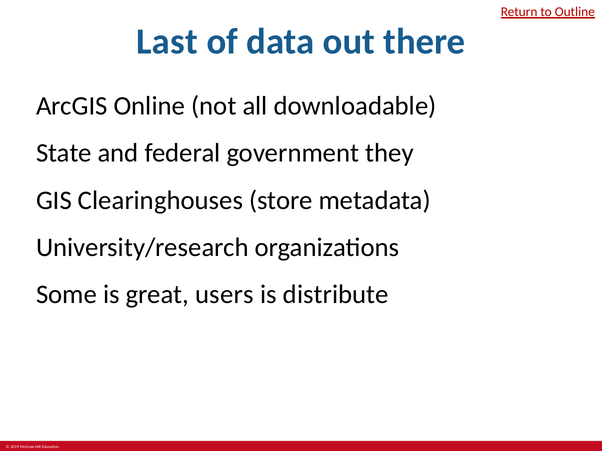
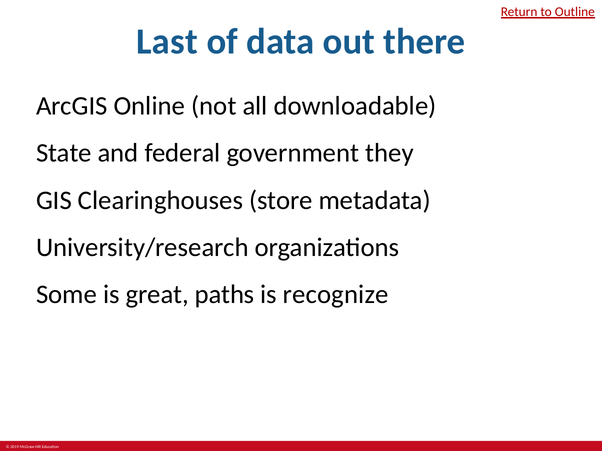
users: users -> paths (225, 295)
distribute: distribute -> recognize (336, 295)
